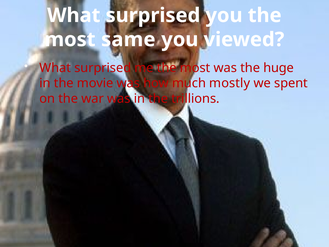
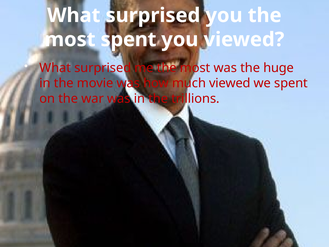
most same: same -> spent (128, 40)
much mostly: mostly -> viewed (230, 83)
